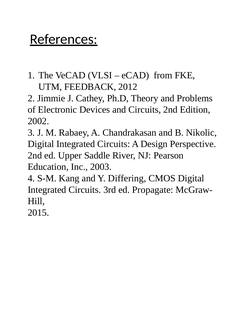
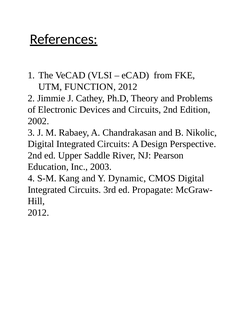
FEEDBACK: FEEDBACK -> FUNCTION (90, 87)
Differing: Differing -> Dynamic (127, 178)
2015: 2015 -> 2012 (38, 213)
